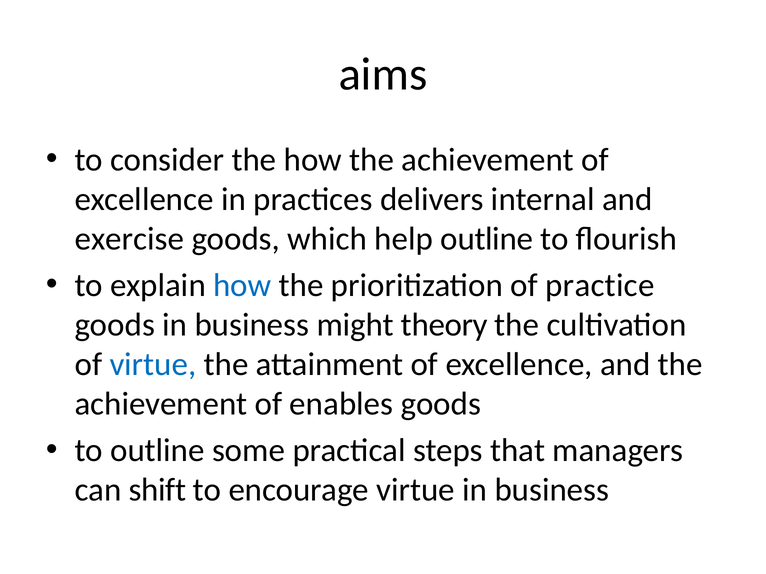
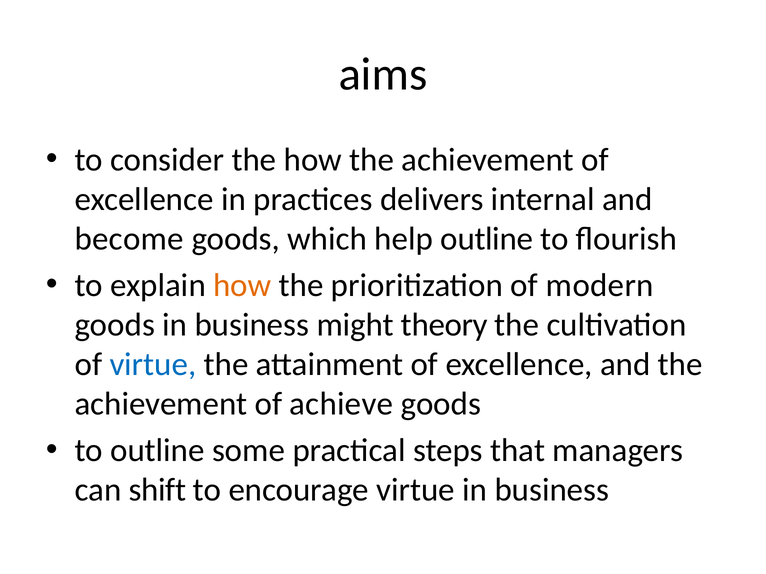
exercise: exercise -> become (129, 239)
how colour: blue -> orange (242, 286)
practice: practice -> modern (600, 286)
enables: enables -> achieve (341, 404)
